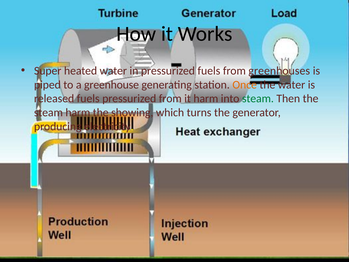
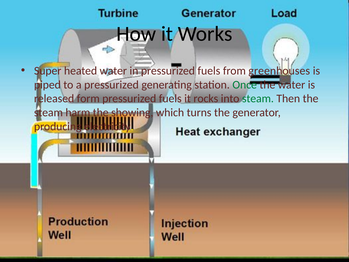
a greenhouse: greenhouse -> pressurized (111, 85)
Once colour: orange -> green (245, 85)
released fuels: fuels -> form (88, 99)
from: from -> fuels (170, 99)
it harm: harm -> rocks (206, 99)
